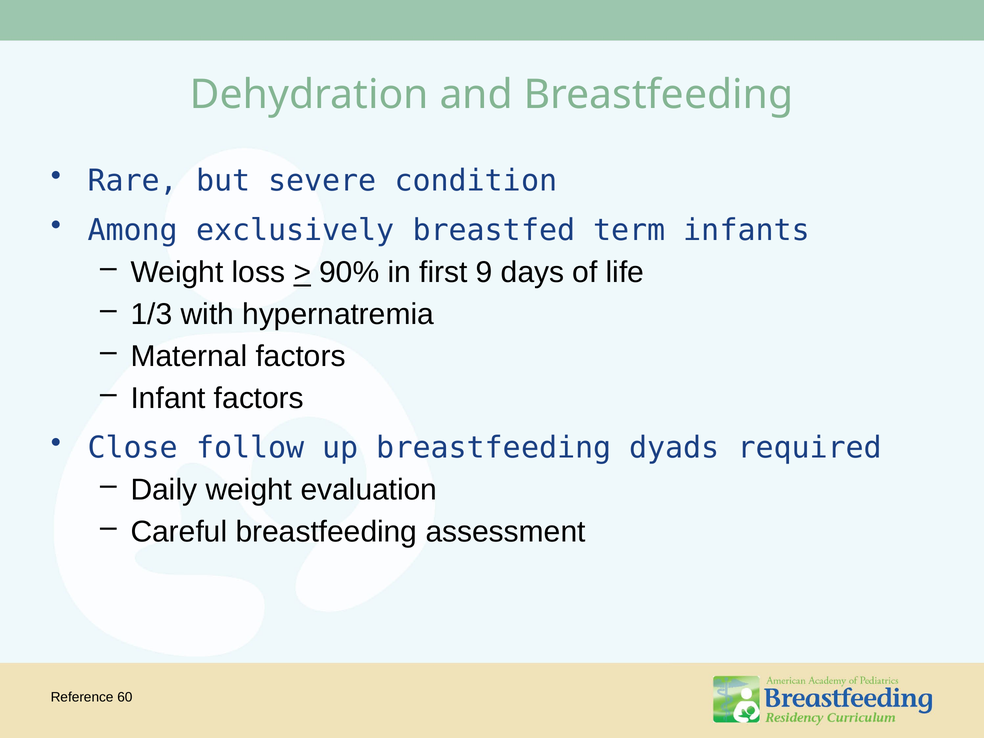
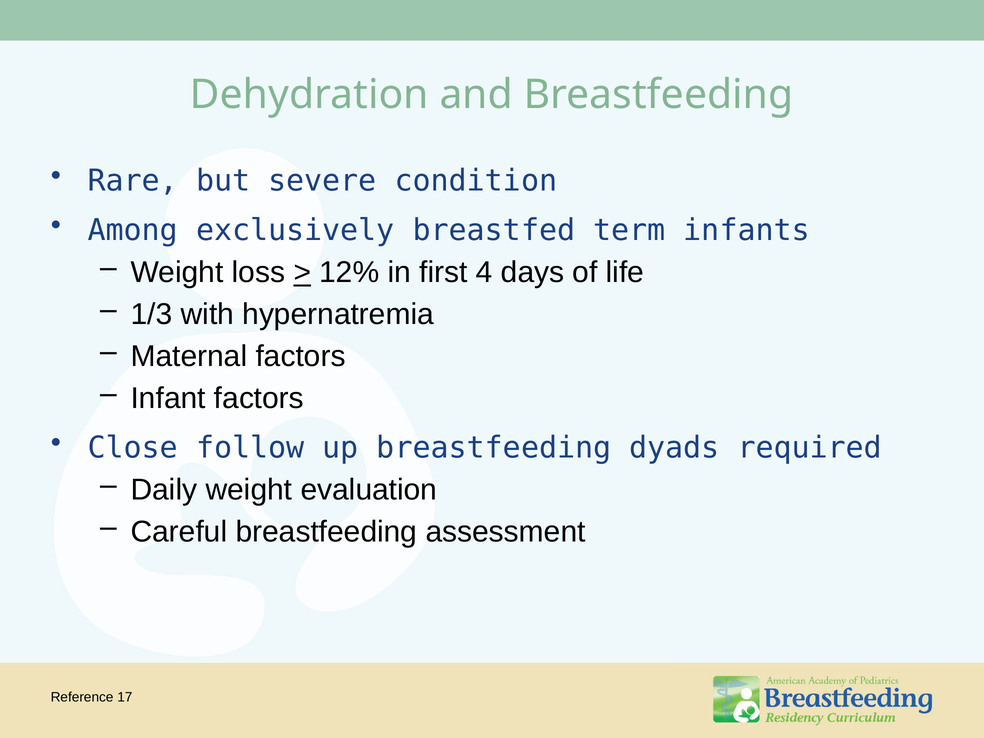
90%: 90% -> 12% (349, 272)
9: 9 -> 4 (484, 272)
60: 60 -> 17 (125, 697)
